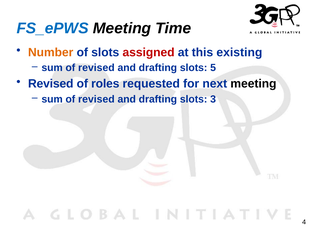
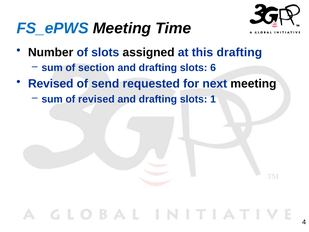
Number colour: orange -> black (51, 52)
assigned colour: red -> black (149, 52)
this existing: existing -> drafting (239, 52)
revised: revised -> section (96, 68)
5: 5 -> 6 (213, 68)
roles: roles -> send (105, 84)
3: 3 -> 1 (213, 99)
